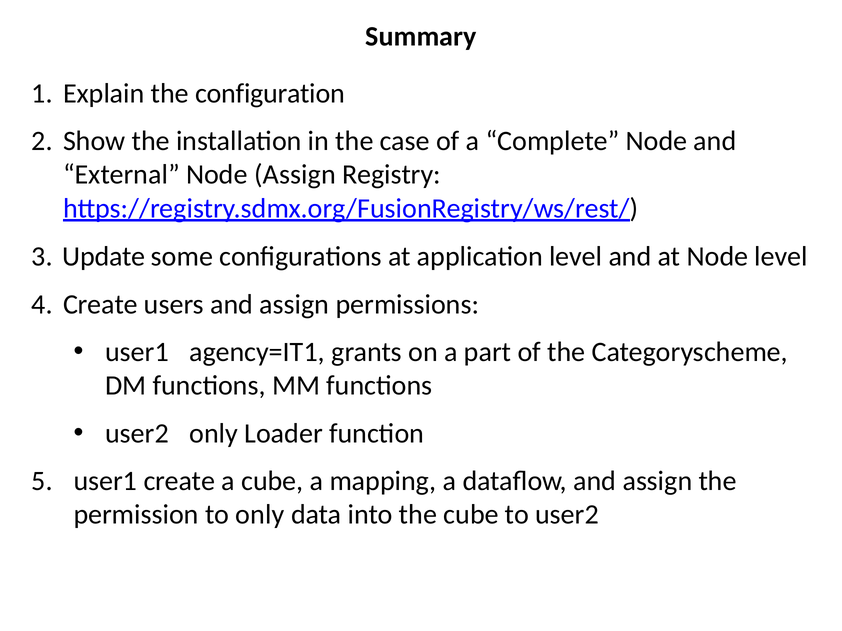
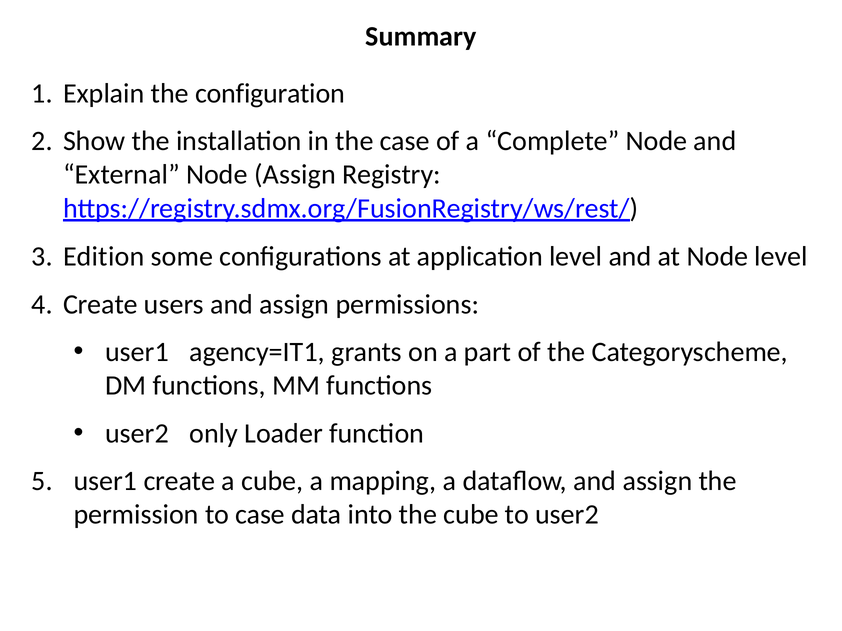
Update: Update -> Edition (104, 257)
to only: only -> case (260, 515)
